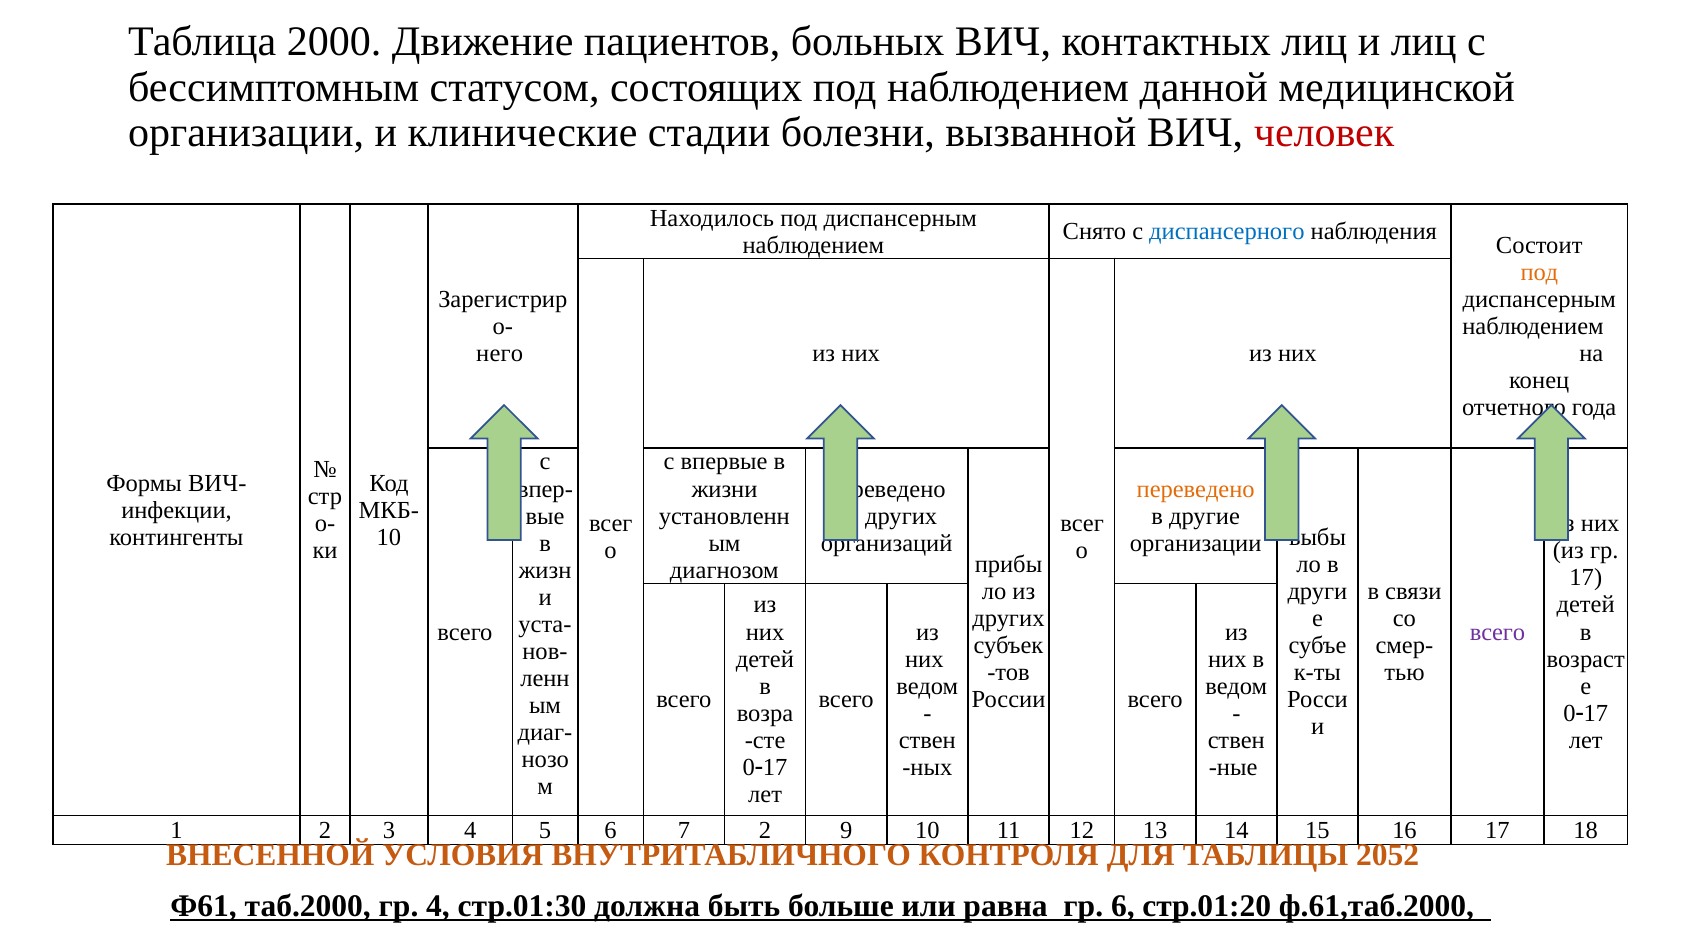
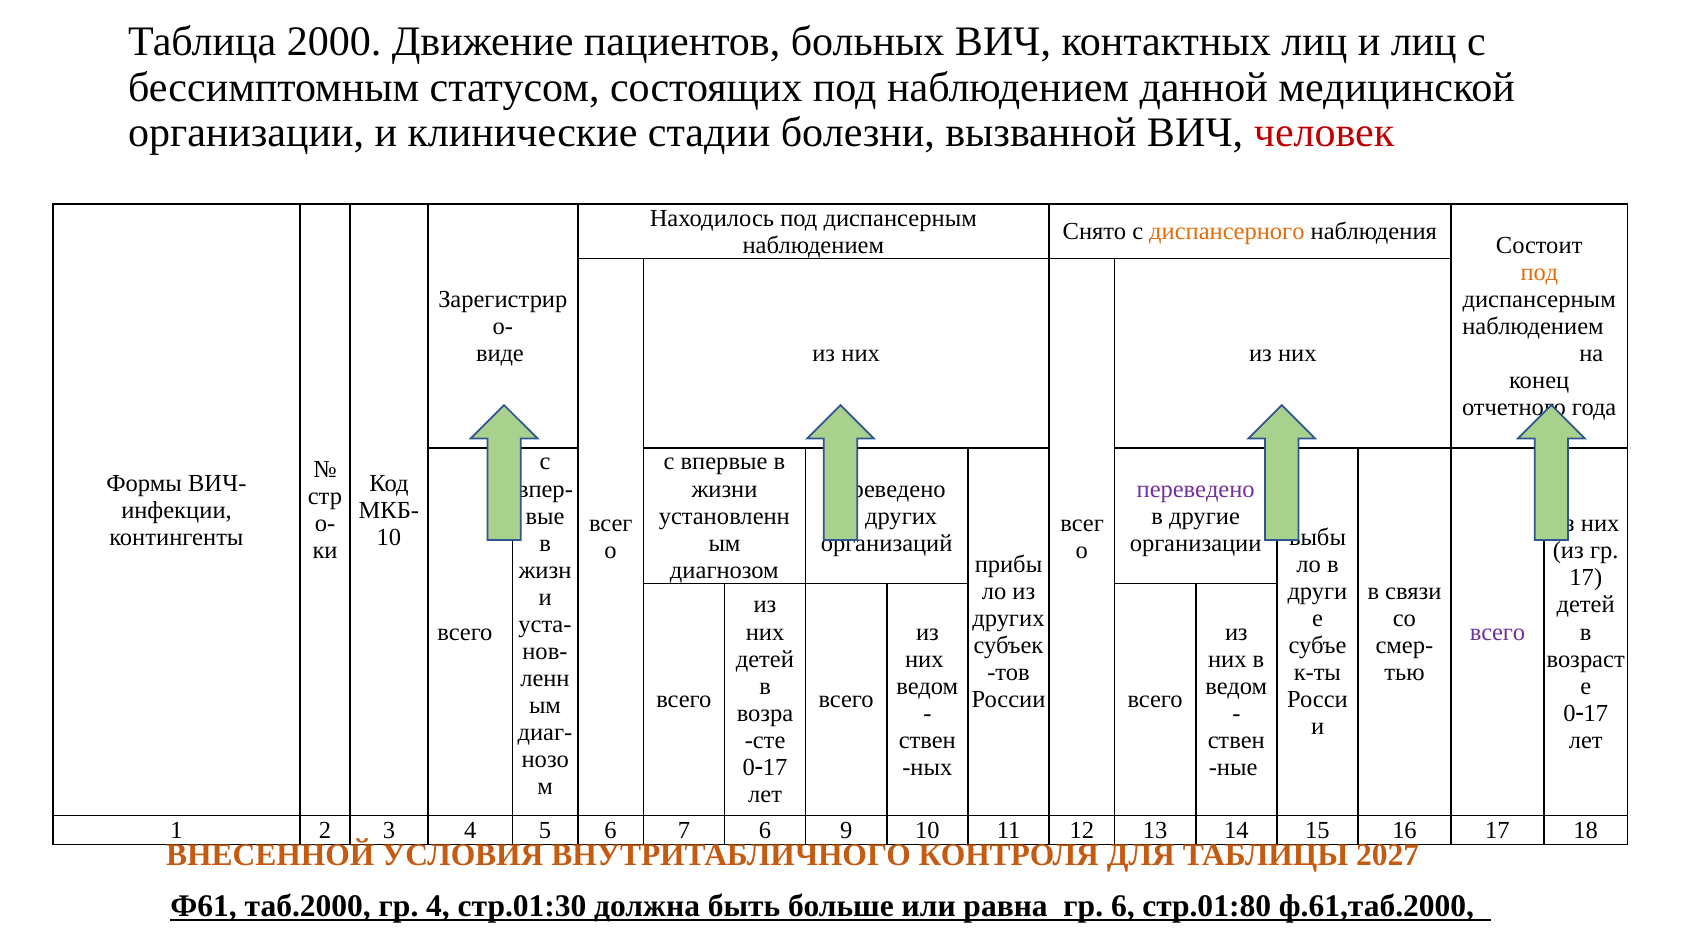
диспансерного colour: blue -> orange (1227, 232)
него: него -> виде (500, 354)
переведено colour: orange -> purple (1196, 489)
7 2: 2 -> 6 (765, 831)
2052: 2052 -> 2027 (1388, 856)
стр.01:20: стр.01:20 -> стр.01:80 (1207, 907)
